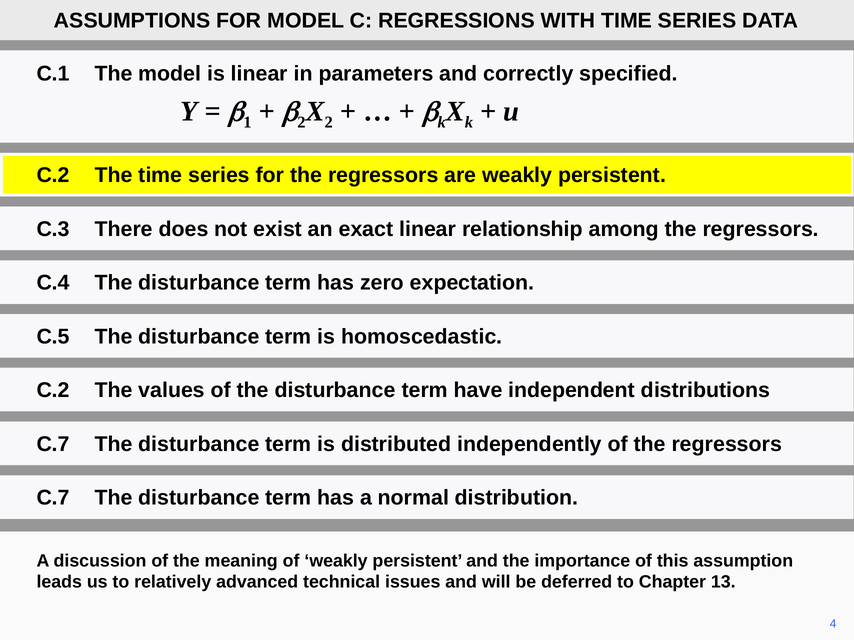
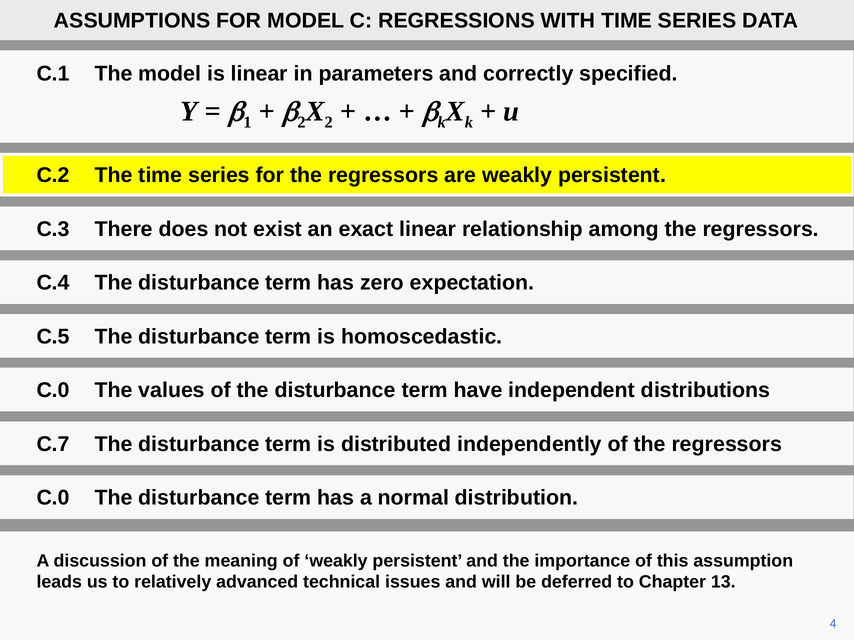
C.2: C.2 -> C.0 (53, 391)
C.7: C.7 -> C.0 (53, 498)
